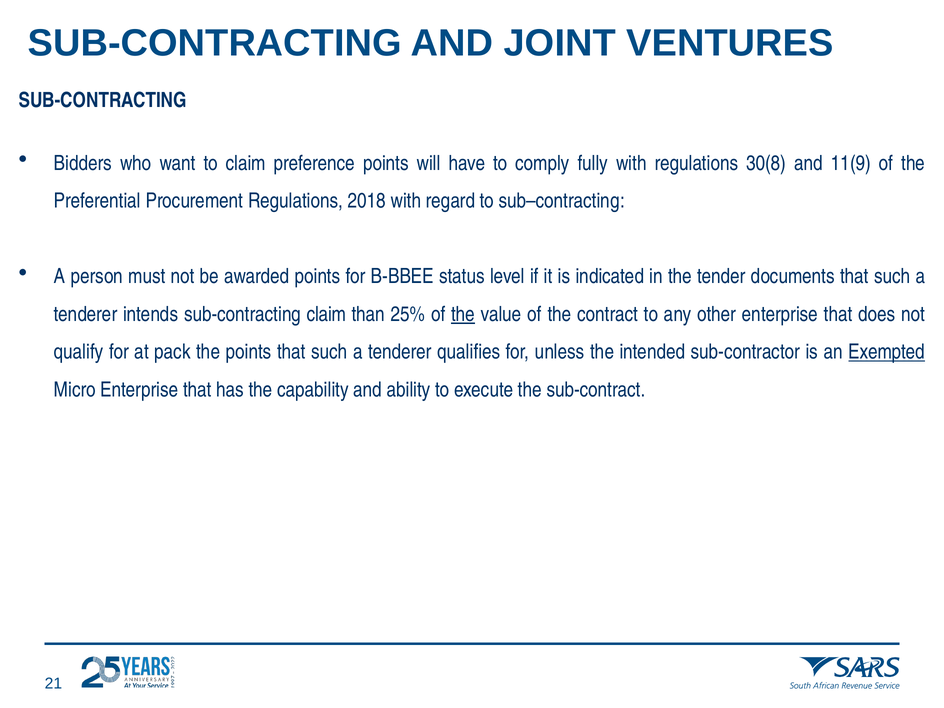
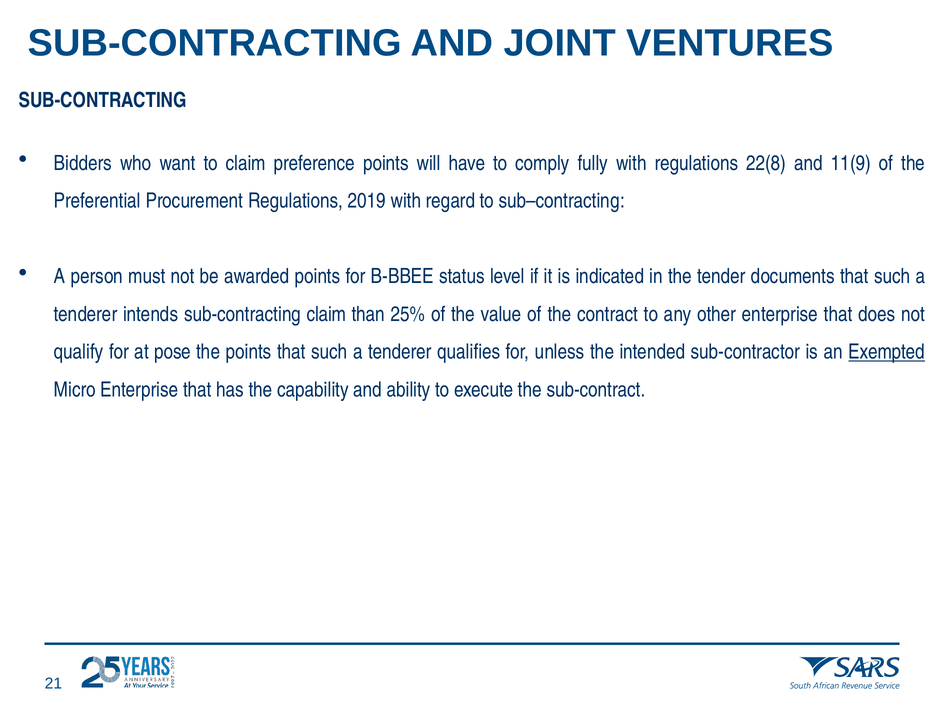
30(8: 30(8 -> 22(8 (766, 163)
2018: 2018 -> 2019 (367, 201)
the underline: present -> none (463, 314)
pack: pack -> pose (173, 352)
